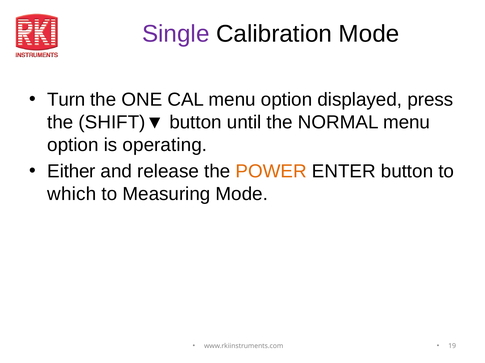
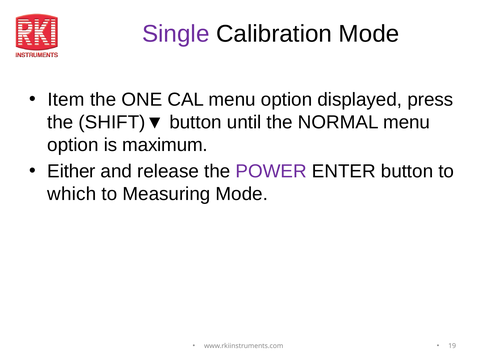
Turn: Turn -> Item (66, 100)
operating: operating -> maximum (165, 145)
POWER colour: orange -> purple (271, 172)
